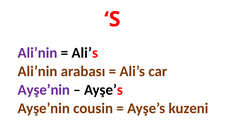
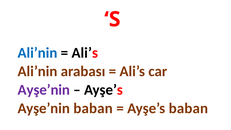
Ali’nin colour: purple -> blue (37, 53)
Ayşe’nin cousin: cousin -> baban (93, 108)
Ayşe’s kuzeni: kuzeni -> baban (188, 108)
